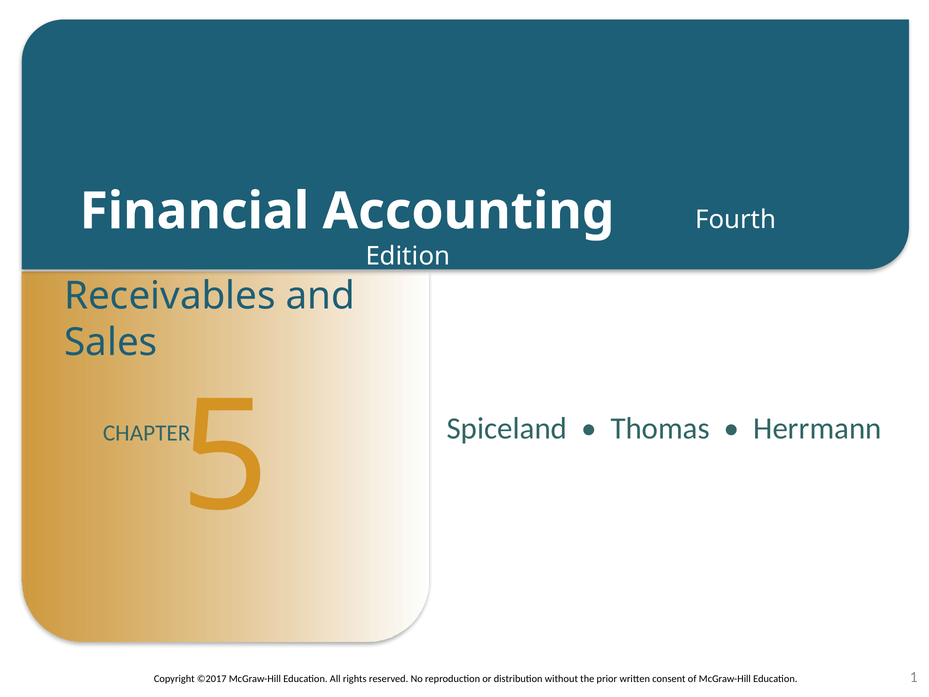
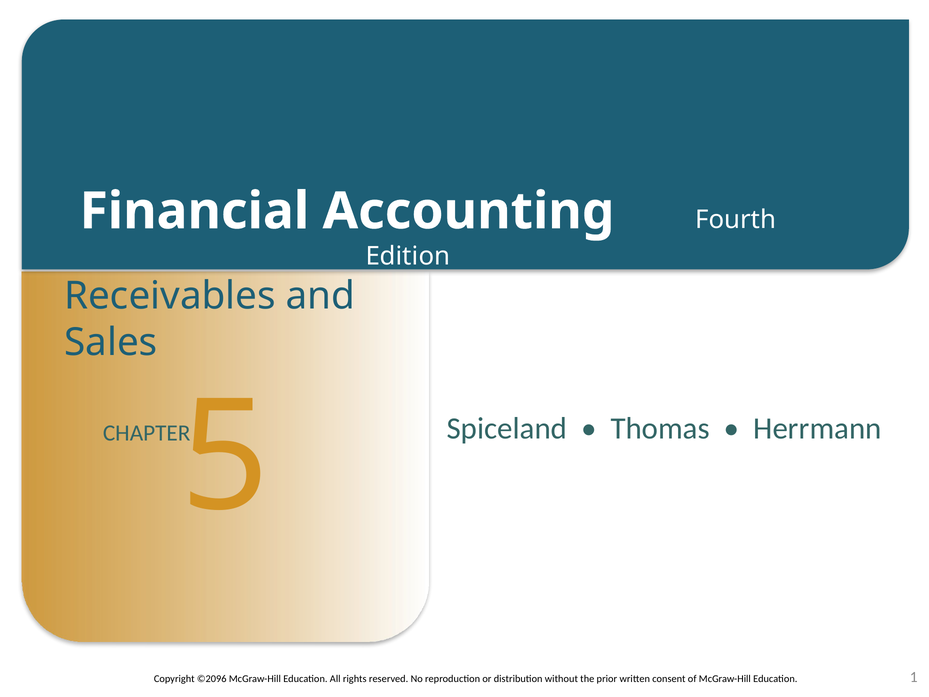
©2017: ©2017 -> ©2096 (212, 678)
